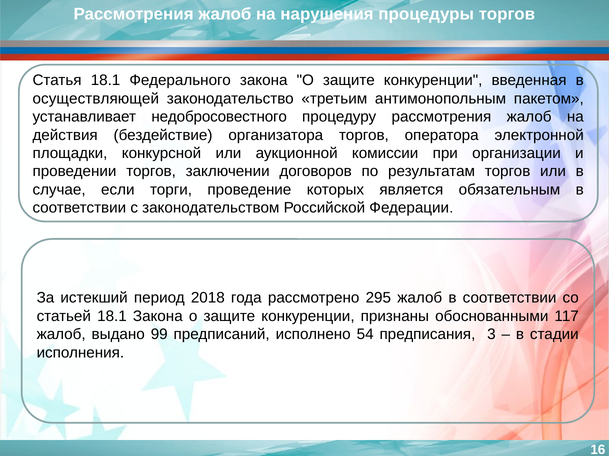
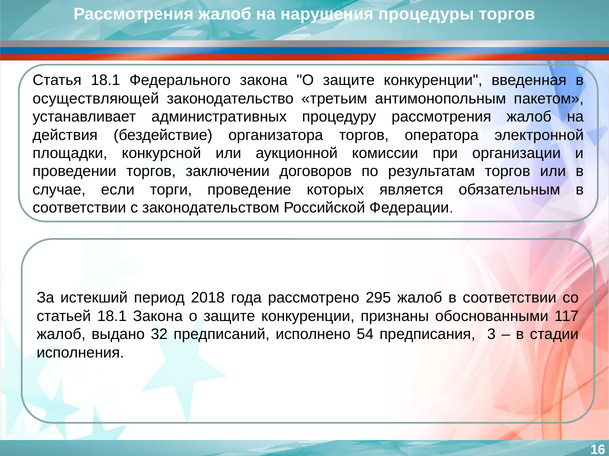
недобросовестного: недобросовестного -> административных (219, 117)
99: 99 -> 32 (159, 335)
